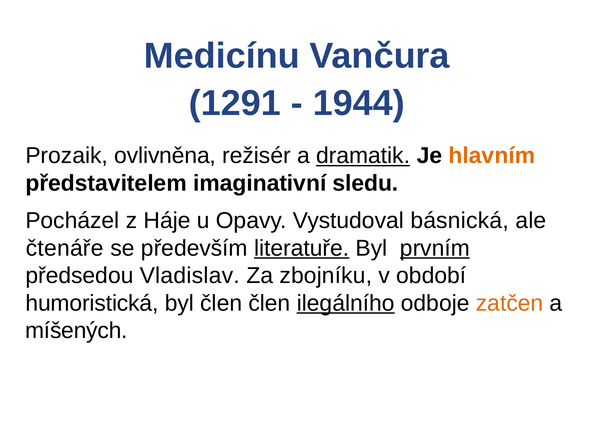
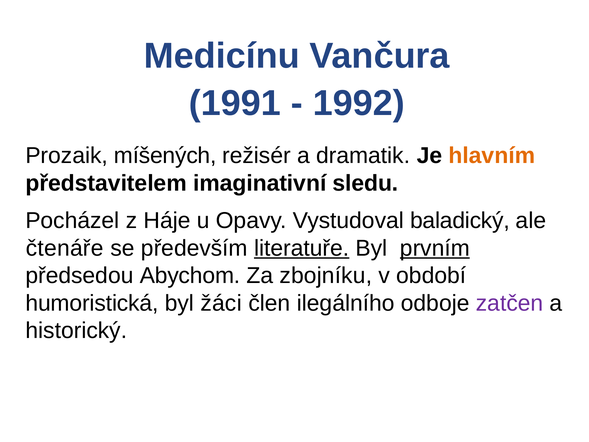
1291: 1291 -> 1991 (235, 103)
1944: 1944 -> 1992 (359, 103)
ovlivněna: ovlivněna -> míšených (165, 156)
dramatik underline: present -> none (363, 156)
básnická: básnická -> baladický (460, 221)
Vladislav: Vladislav -> Abychom (190, 276)
byl člen: člen -> žáci (221, 303)
ilegálního underline: present -> none (346, 303)
zatčen colour: orange -> purple (510, 303)
míšených: míšených -> historický (76, 331)
